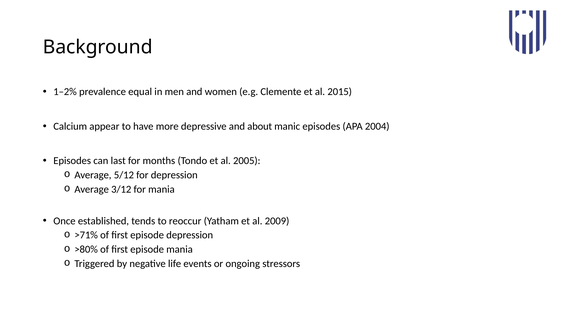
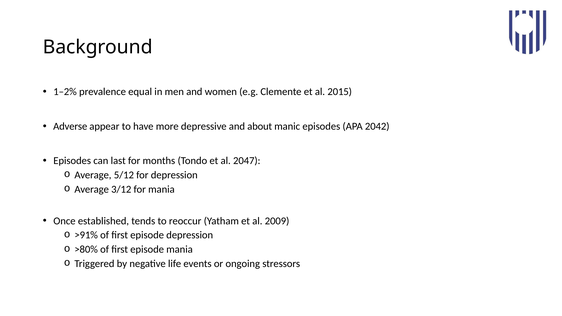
Calcium: Calcium -> Adverse (70, 126)
2004: 2004 -> 2042 (377, 126)
2005: 2005 -> 2047 (247, 161)
>71%: >71% -> >91% (86, 235)
